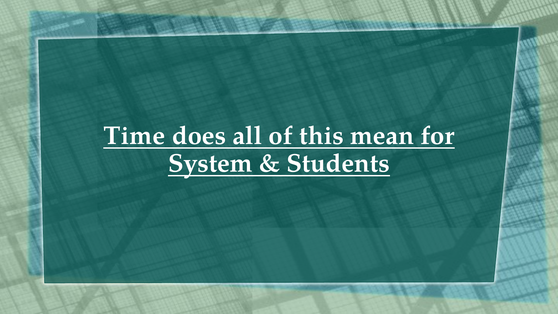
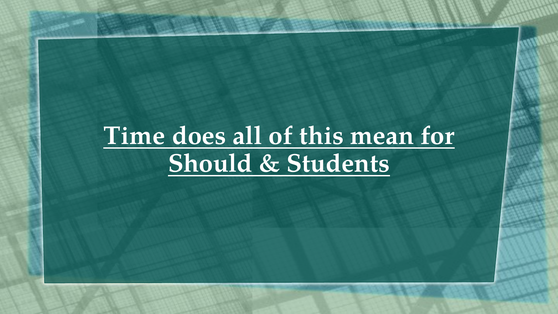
System: System -> Should (210, 163)
